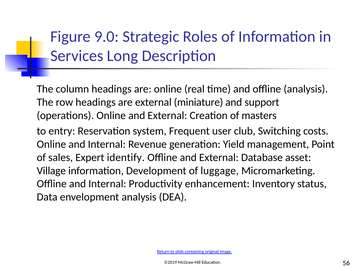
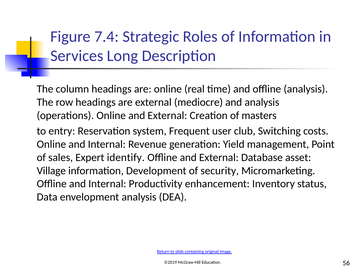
9.0: 9.0 -> 7.4 (107, 37)
miniature: miniature -> mediocre (198, 102)
and support: support -> analysis (262, 102)
luggage: luggage -> security (220, 170)
